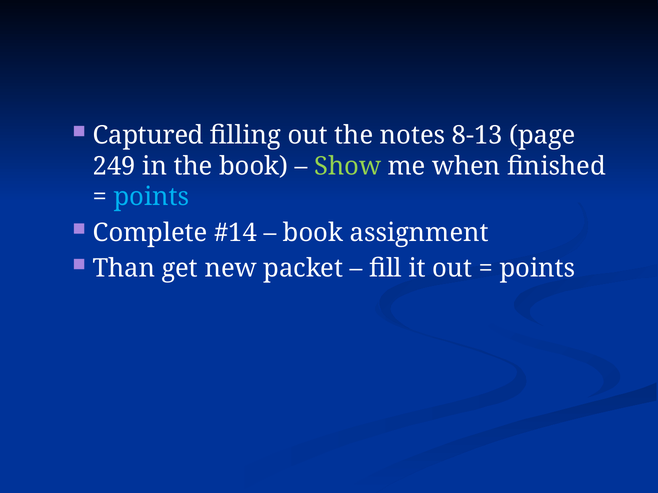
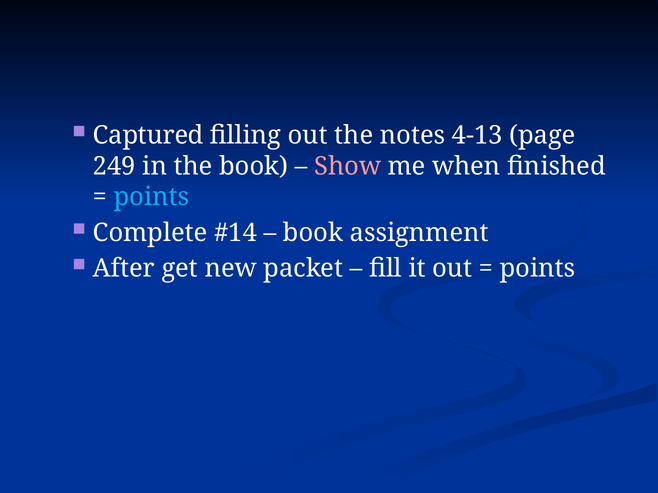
8-13: 8-13 -> 4-13 (477, 136)
Show colour: light green -> pink (348, 166)
Than: Than -> After (124, 269)
